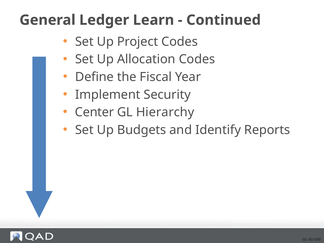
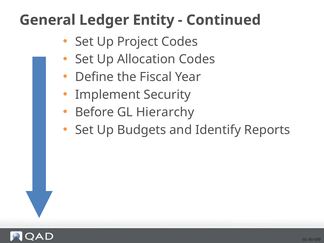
Learn: Learn -> Entity (154, 20)
Center: Center -> Before (95, 112)
